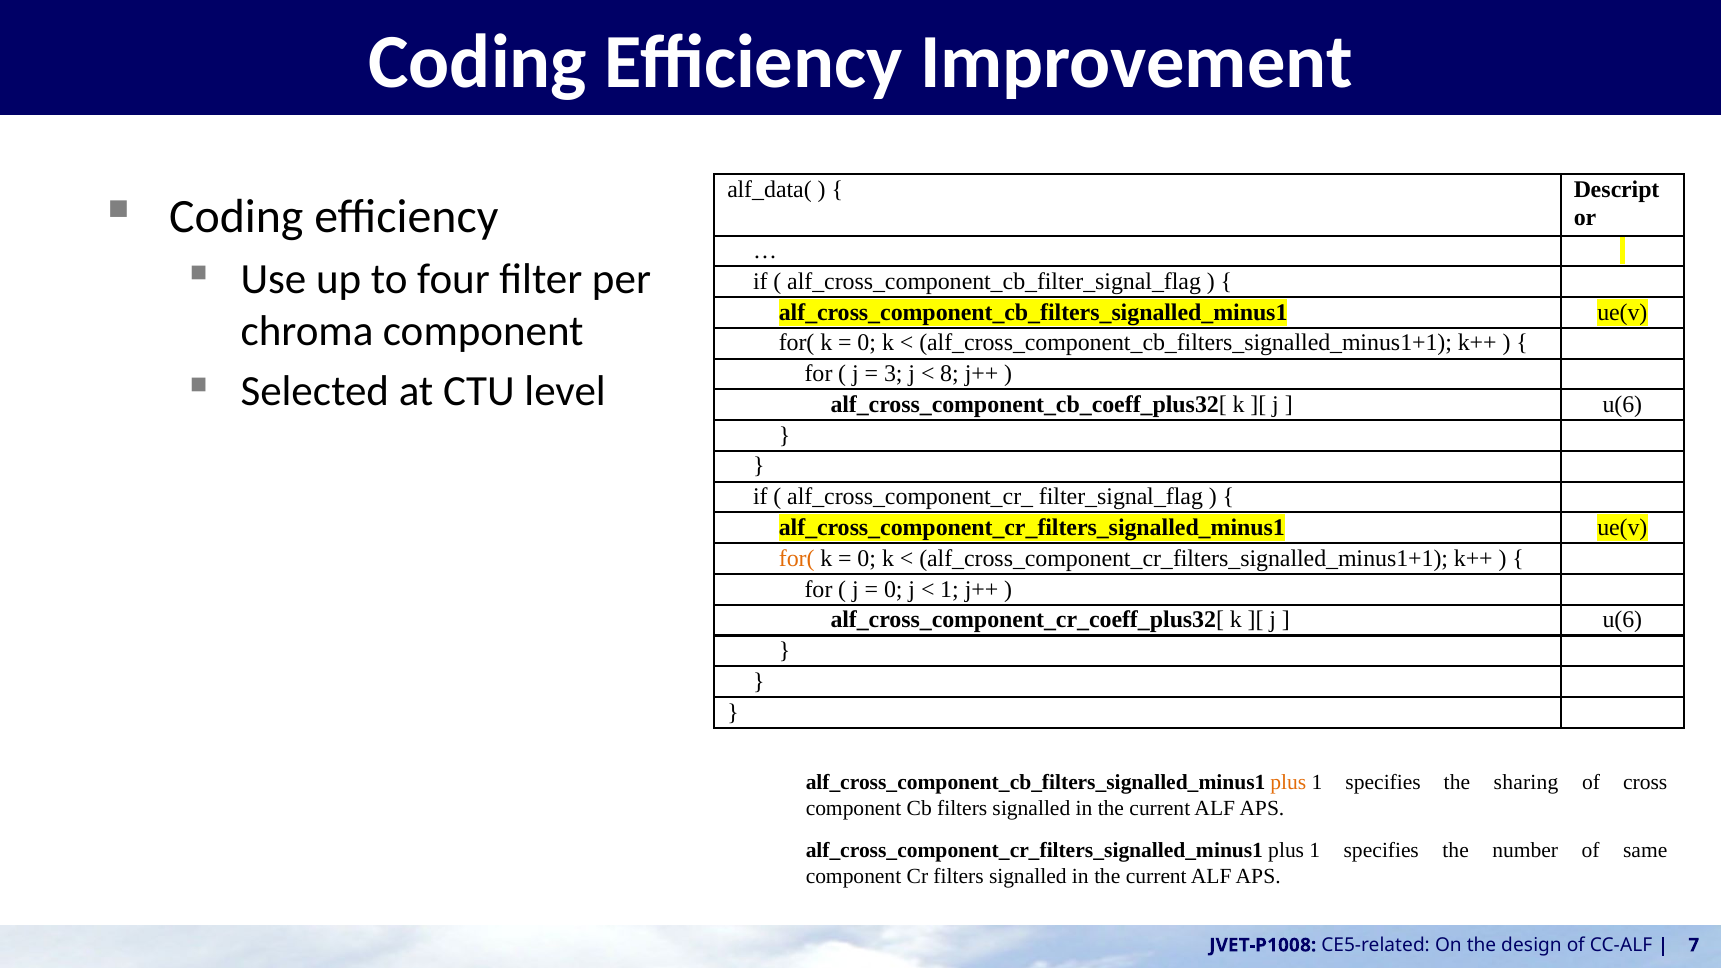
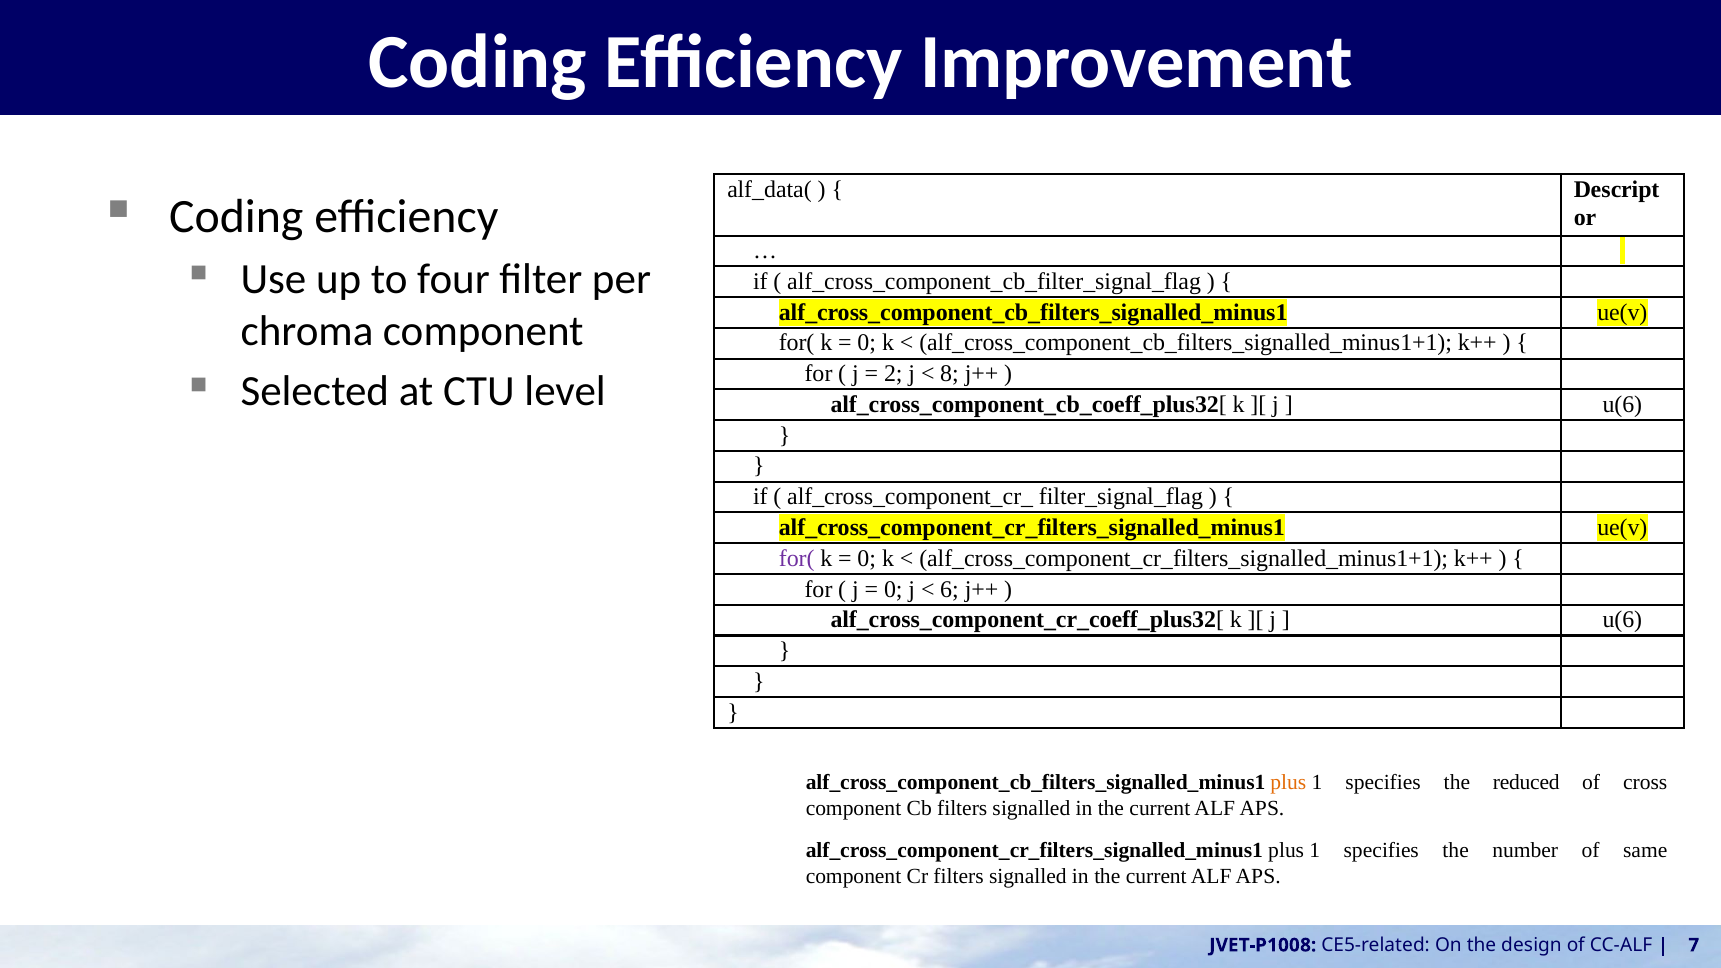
3: 3 -> 2 (893, 374)
for( colour: orange -> purple (797, 558)
1: 1 -> 6 (949, 589)
sharing: sharing -> reduced (1526, 783)
